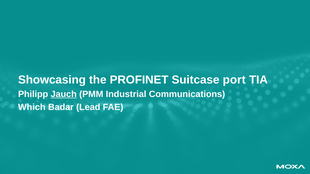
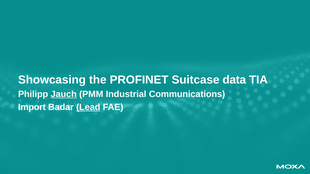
port: port -> data (234, 80)
Which: Which -> Import (32, 107)
Lead underline: none -> present (88, 107)
